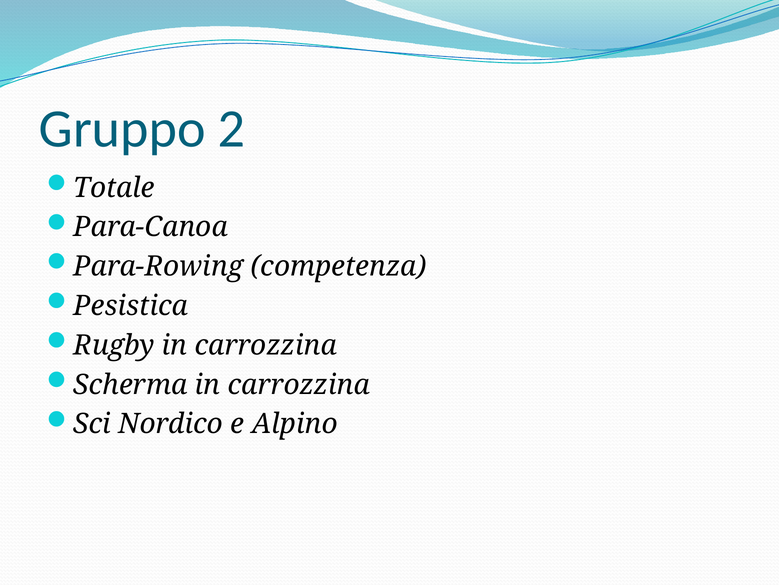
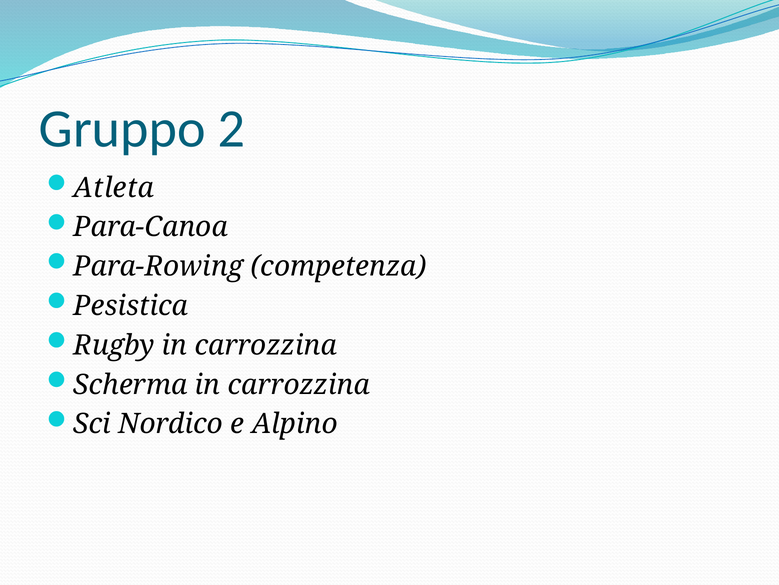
Totale: Totale -> Atleta (114, 188)
